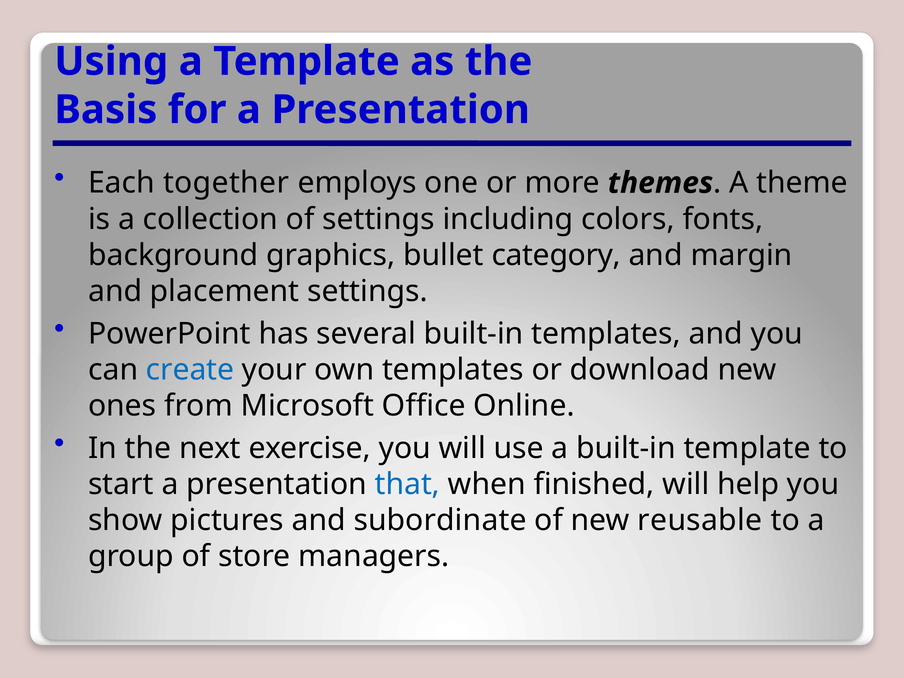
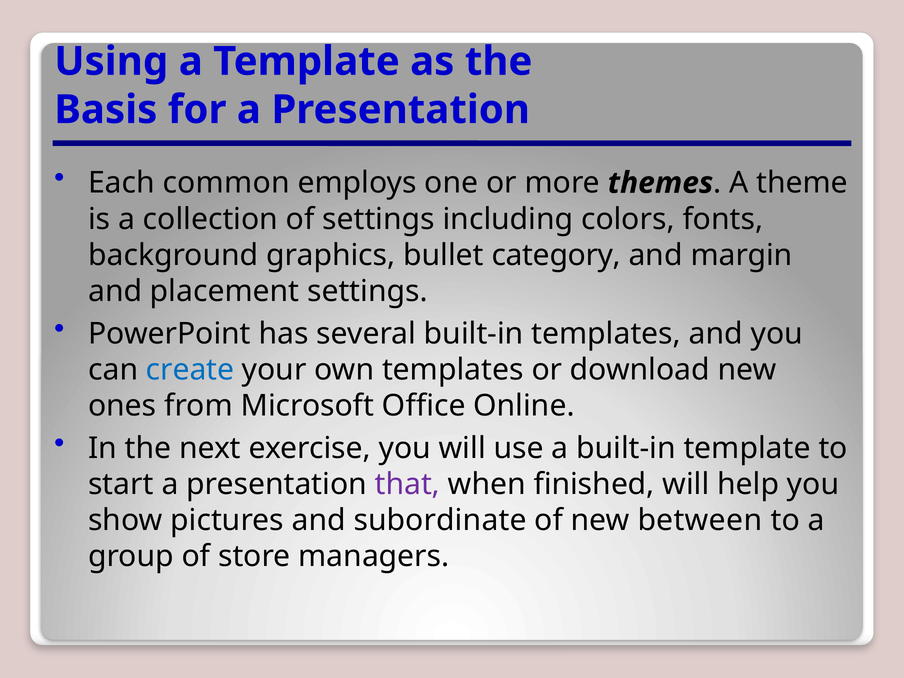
together: together -> common (226, 183)
that colour: blue -> purple (407, 484)
reusable: reusable -> between (700, 520)
